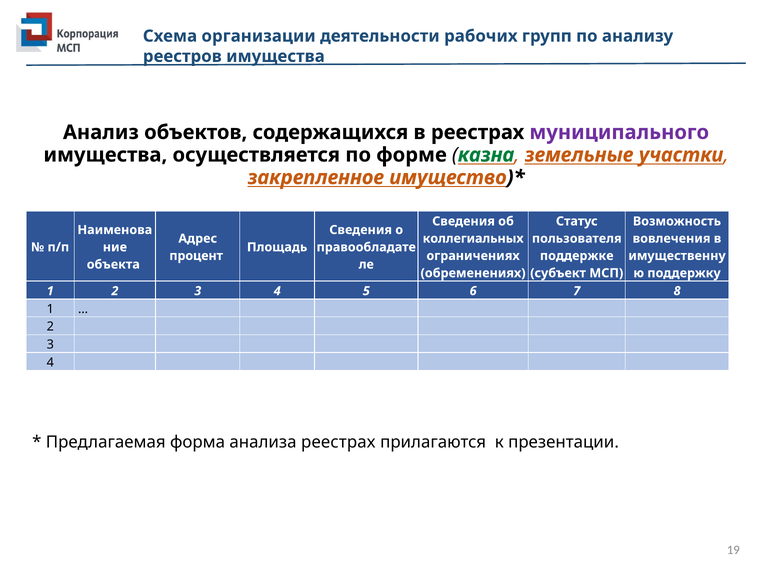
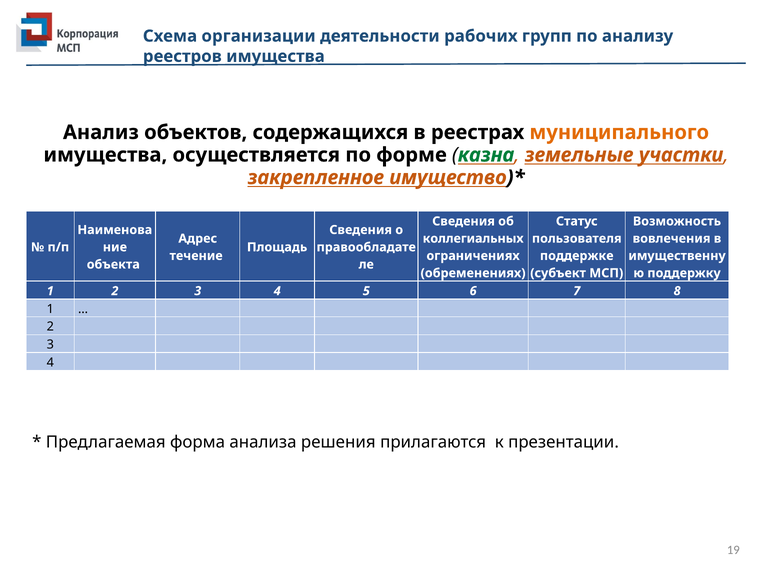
муниципального colour: purple -> orange (619, 132)
процент: процент -> течение (196, 256)
анализа реестрах: реестрах -> решения (338, 442)
